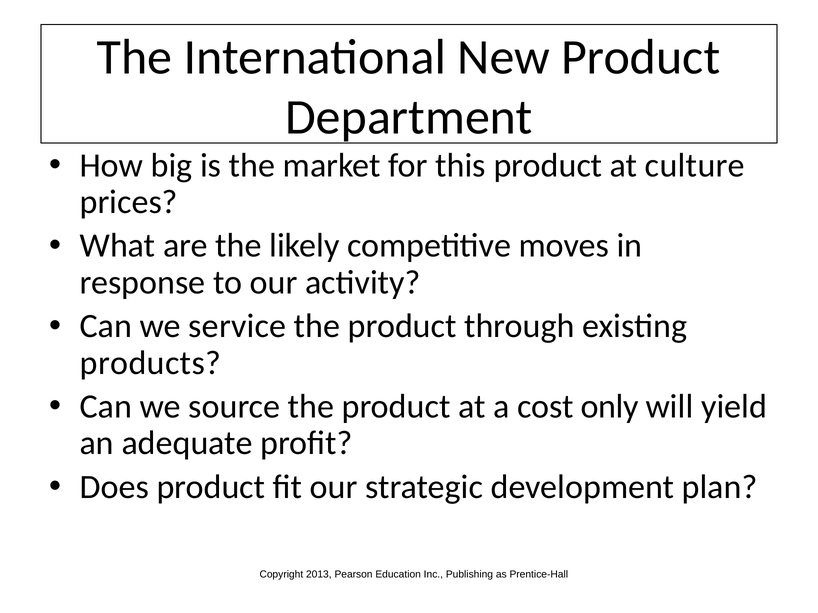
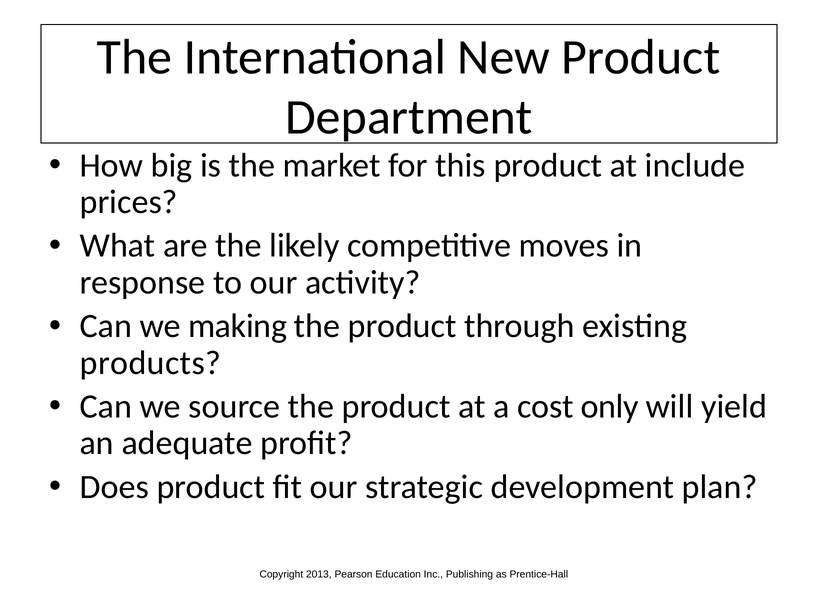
culture: culture -> include (695, 165)
service: service -> making (238, 326)
